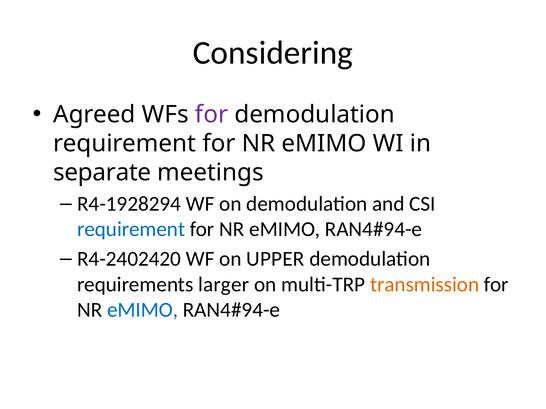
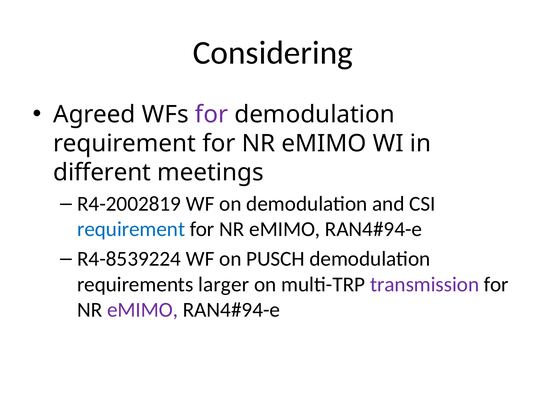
separate: separate -> different (102, 173)
R4-1928294: R4-1928294 -> R4-2002819 (129, 204)
R4-2402420: R4-2402420 -> R4-8539224 (129, 259)
UPPER: UPPER -> PUSCH (276, 259)
transmission colour: orange -> purple (425, 285)
eMIMO colour: blue -> purple (143, 310)
